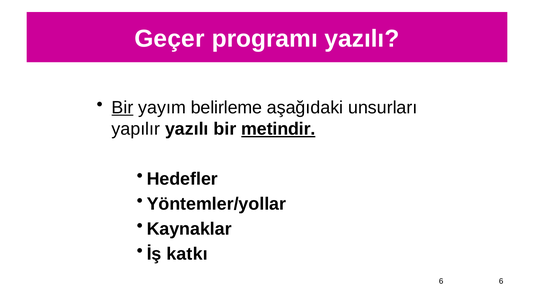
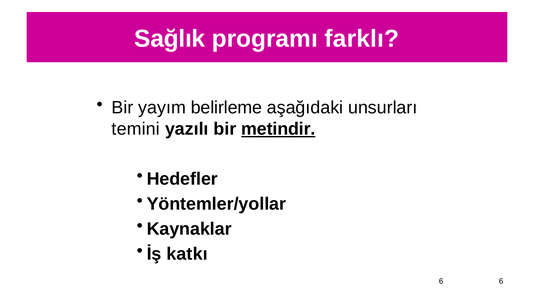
Geçer: Geçer -> Sağlık (170, 39)
programı yazılı: yazılı -> farklı (362, 39)
Bir underline: present -> none (123, 107)
yapılır: yapılır -> temini (136, 129)
